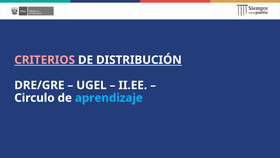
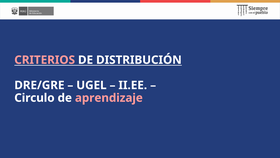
aprendizaje colour: light blue -> pink (109, 98)
